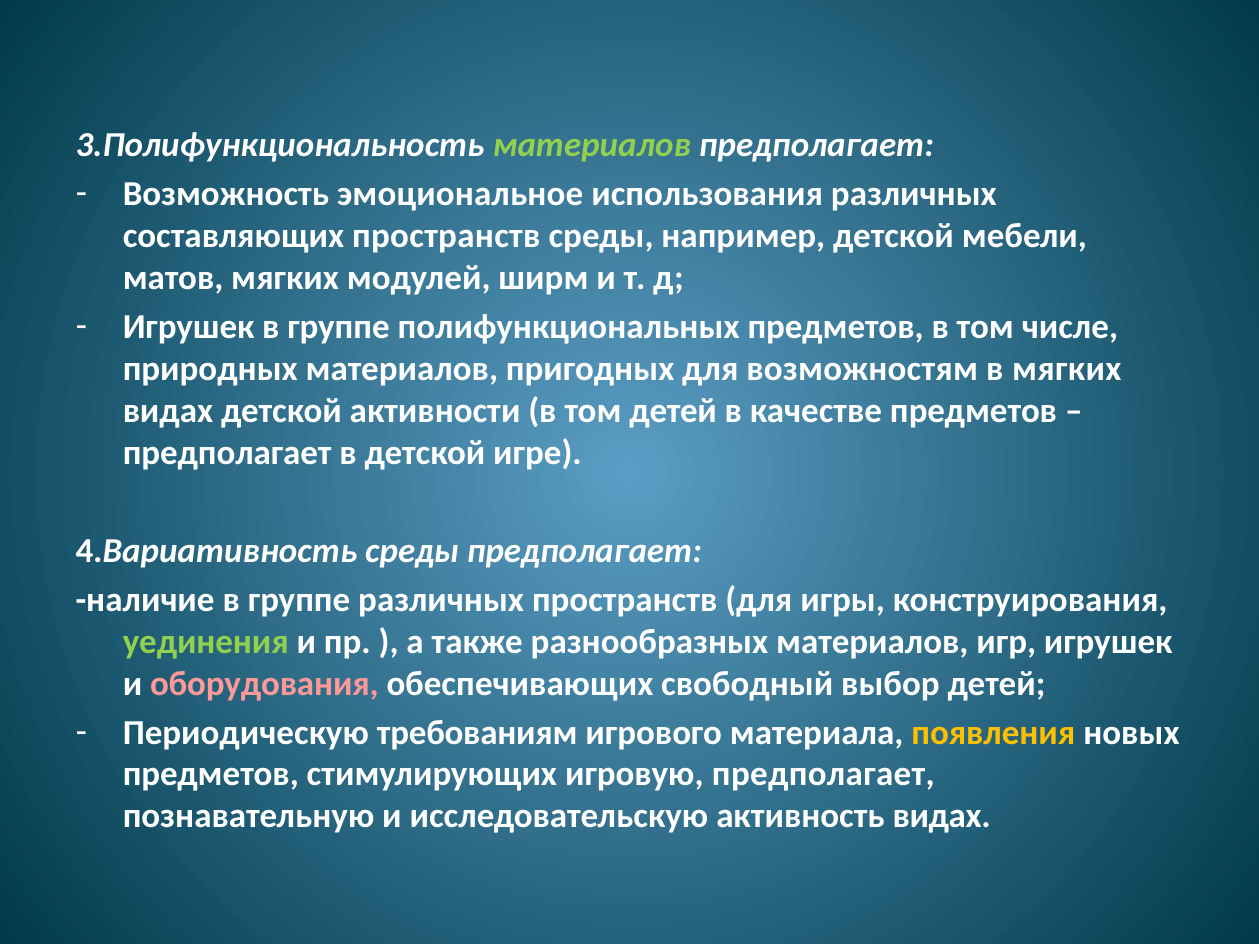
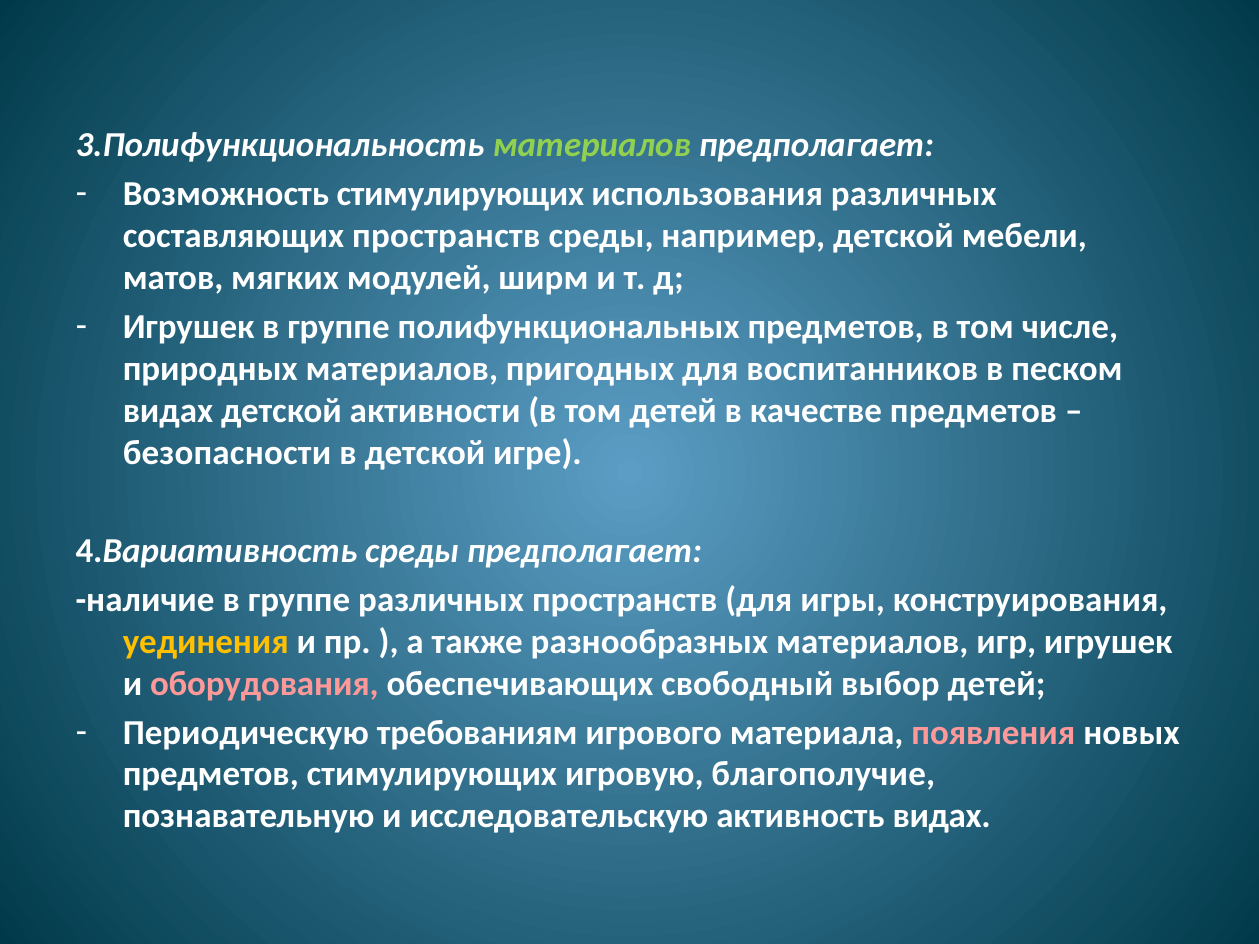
Возможность эмоциональное: эмоциональное -> стимулирующих (460, 194)
возможностям: возможностям -> воспитанников (862, 369)
в мягких: мягких -> песком (1067, 369)
предполагает: предполагает -> безопасности (227, 453)
уединения colour: light green -> yellow (206, 642)
появления colour: yellow -> pink (993, 733)
игровую предполагает: предполагает -> благополучие (823, 775)
